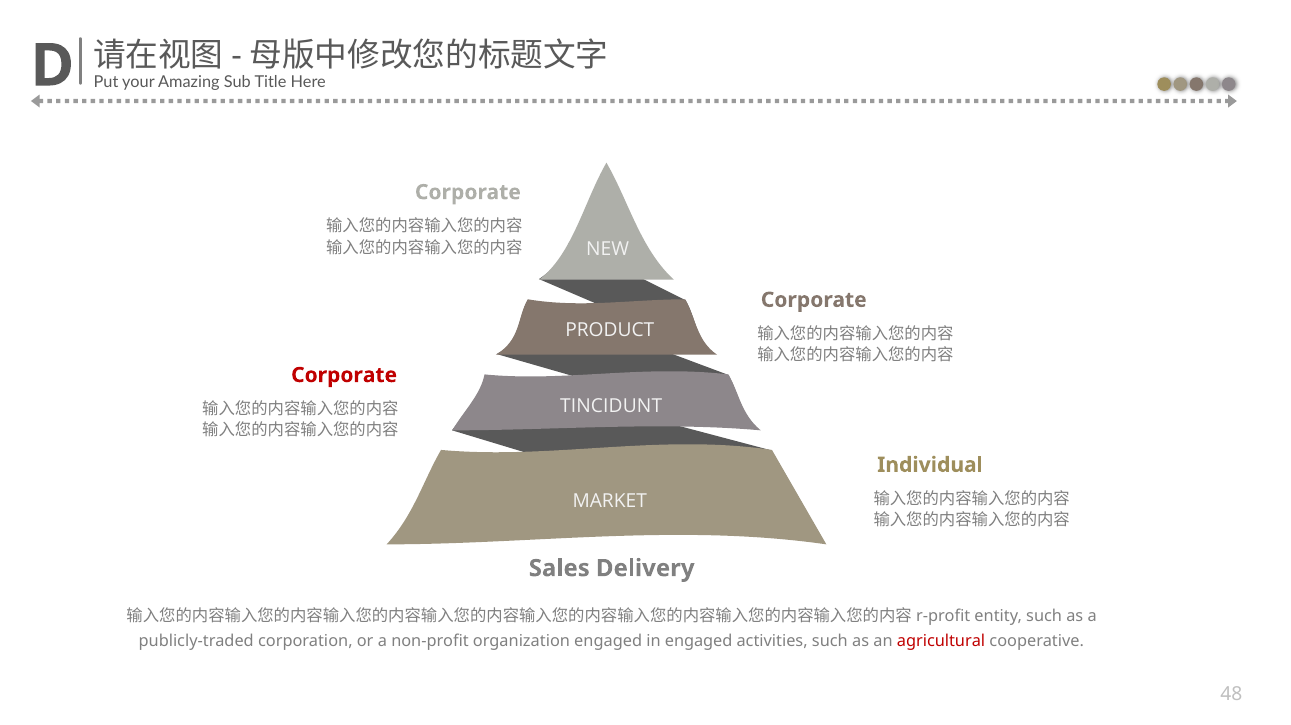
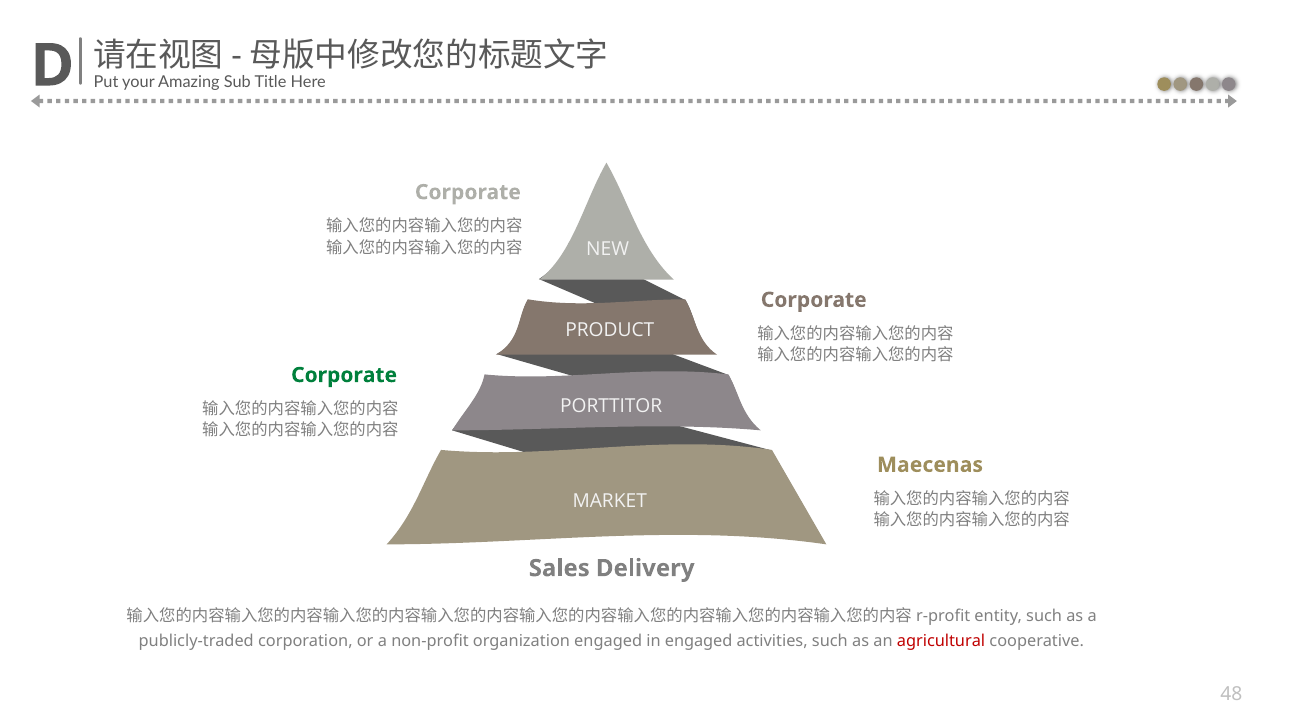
Corporate colour: red -> green (344, 375)
TINCIDUNT: TINCIDUNT -> PORTTITOR (611, 406)
Individual: Individual -> Maecenas (930, 465)
